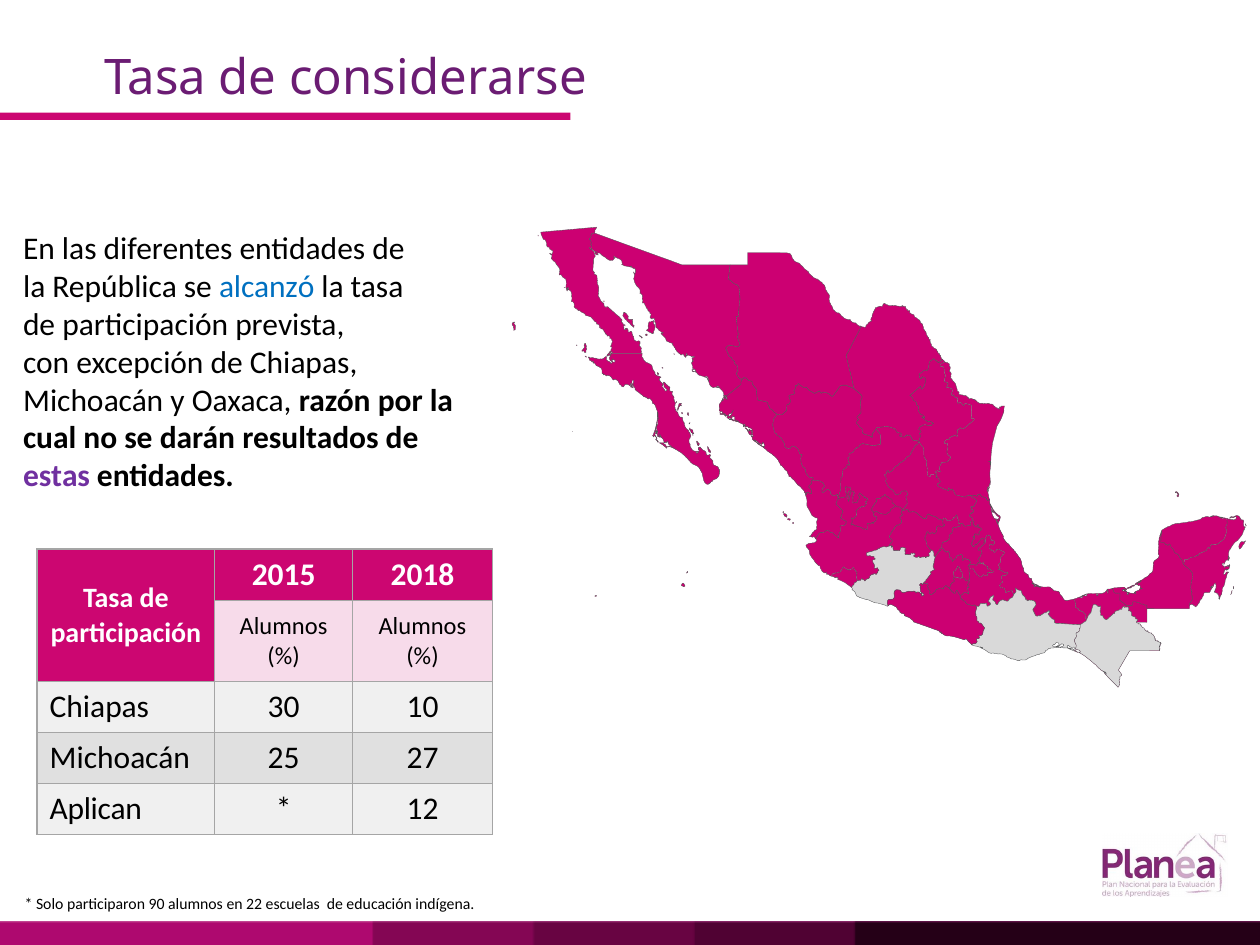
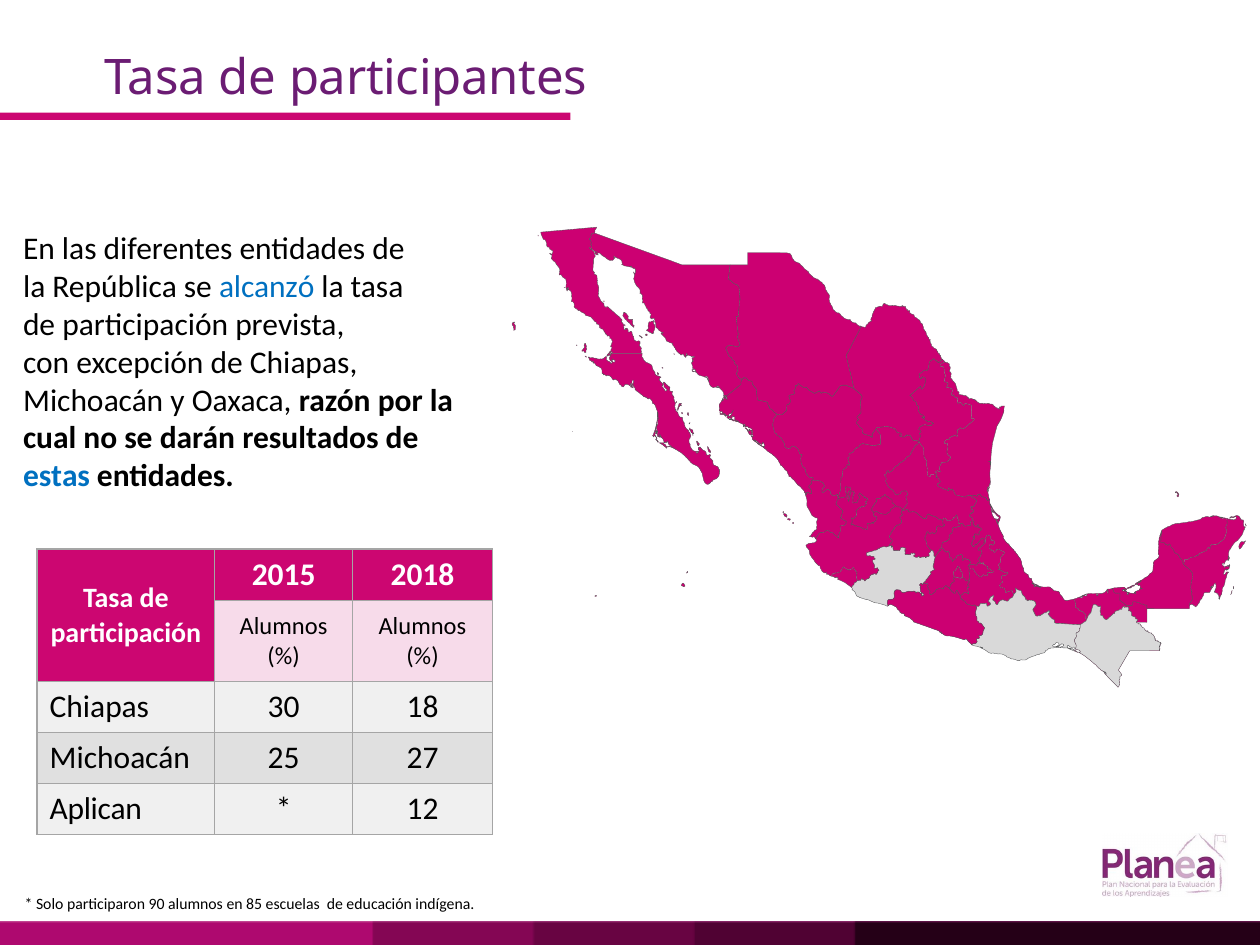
considerarse: considerarse -> participantes (438, 78)
estas colour: purple -> blue (57, 476)
10: 10 -> 18 (423, 707)
22: 22 -> 85 (254, 904)
